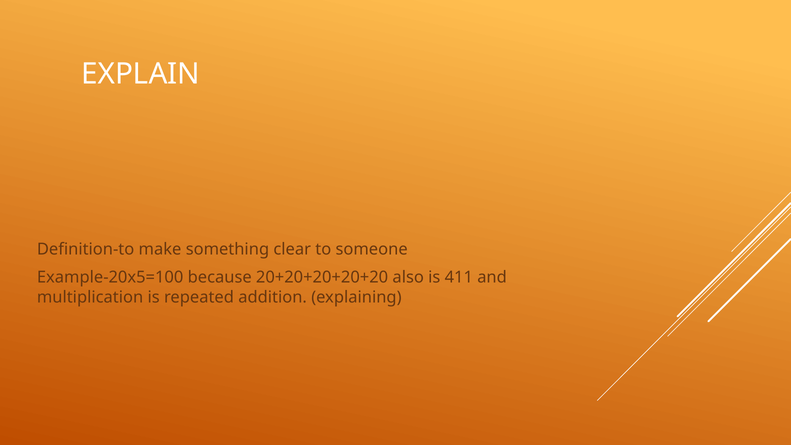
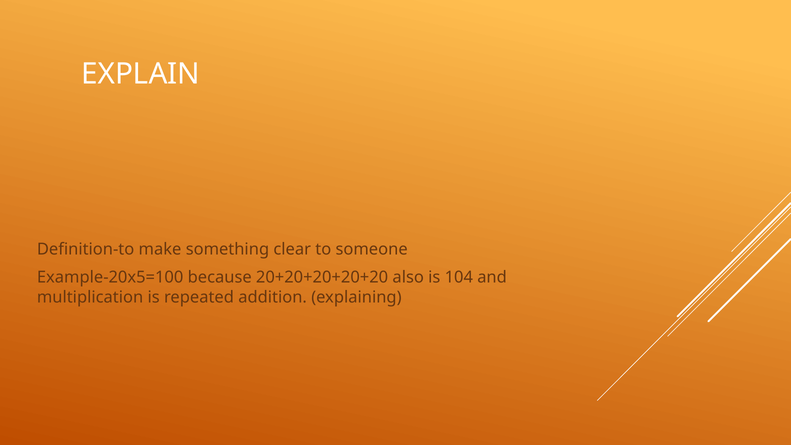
411: 411 -> 104 (459, 277)
